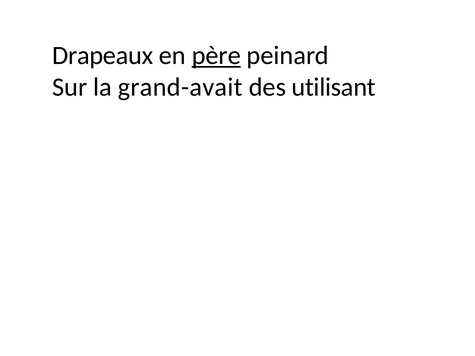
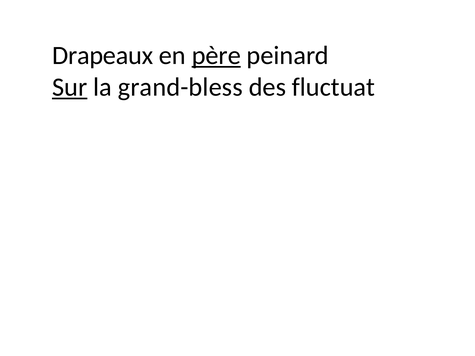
Sur underline: none -> present (70, 87)
grand-avait: grand-avait -> grand-bless (180, 87)
utilisant: utilisant -> fluctuat (333, 87)
